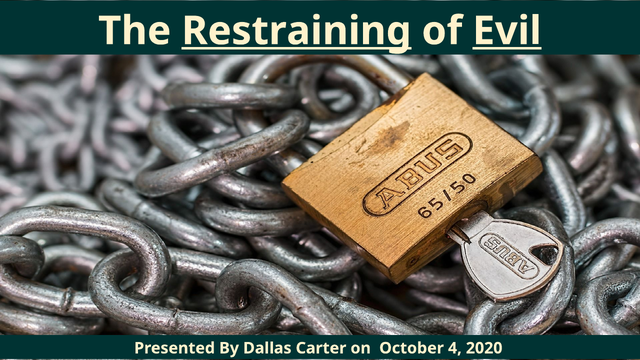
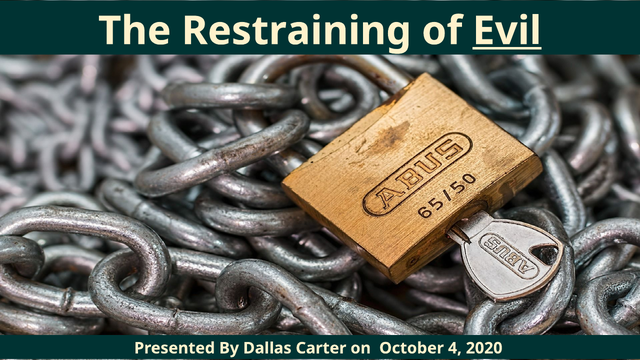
Restraining underline: present -> none (296, 31)
